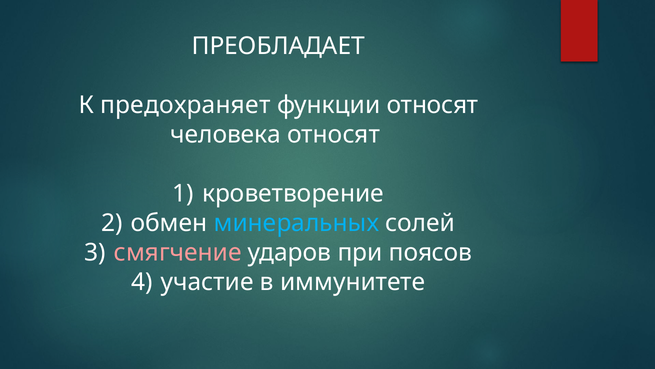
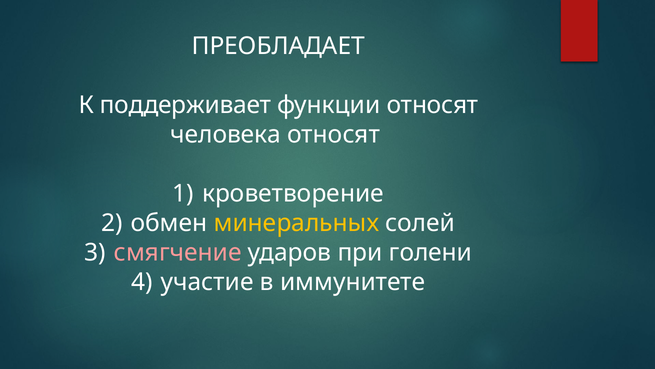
предохраняет: предохраняет -> поддерживает (186, 105)
минеральных colour: light blue -> yellow (296, 223)
поясов: поясов -> голени (430, 252)
